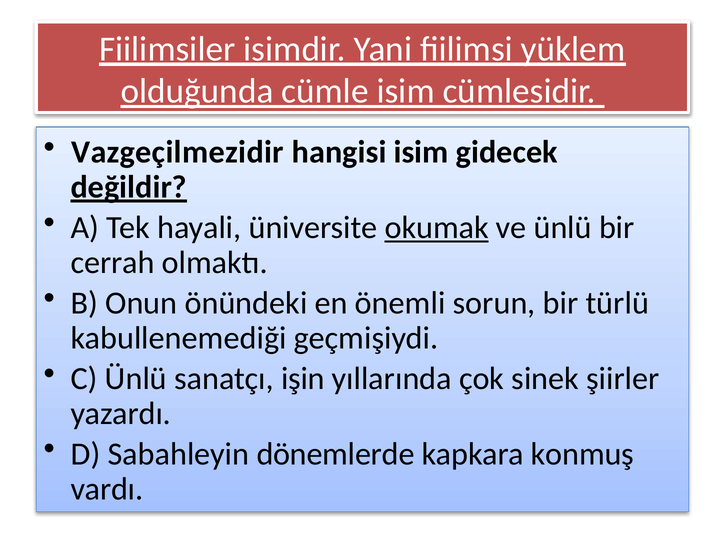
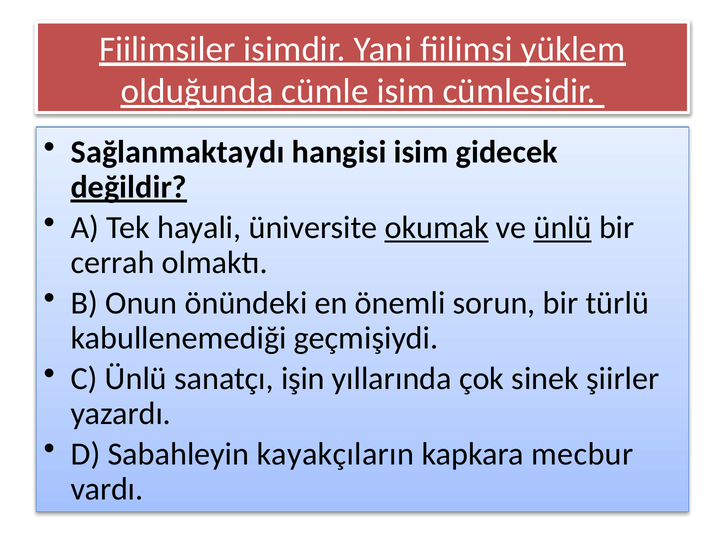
Vazgeçilmezidir: Vazgeçilmezidir -> Sağlanmaktaydı (178, 152)
ünlü underline: none -> present (563, 228)
dönemlerde: dönemlerde -> kayakçıların (335, 454)
konmuş: konmuş -> mecbur (582, 454)
